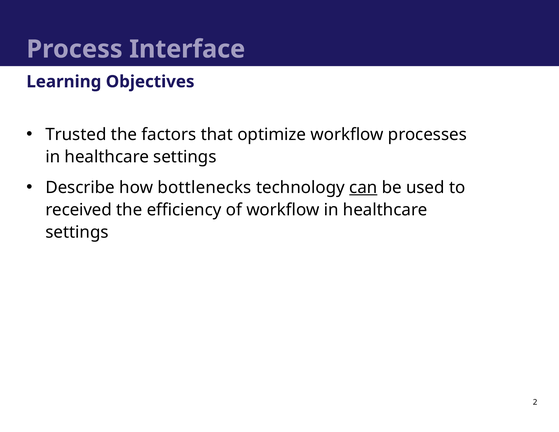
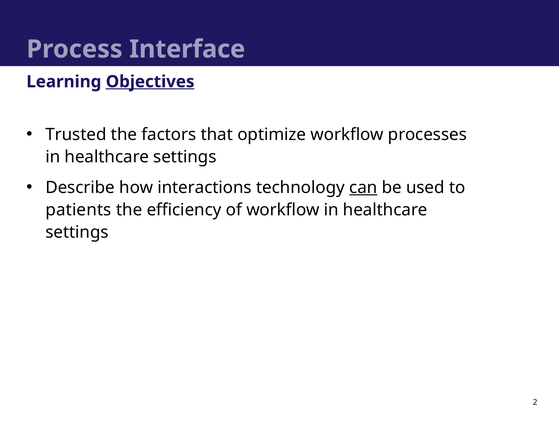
Objectives underline: none -> present (150, 82)
bottlenecks: bottlenecks -> interactions (205, 188)
received: received -> patients (78, 210)
